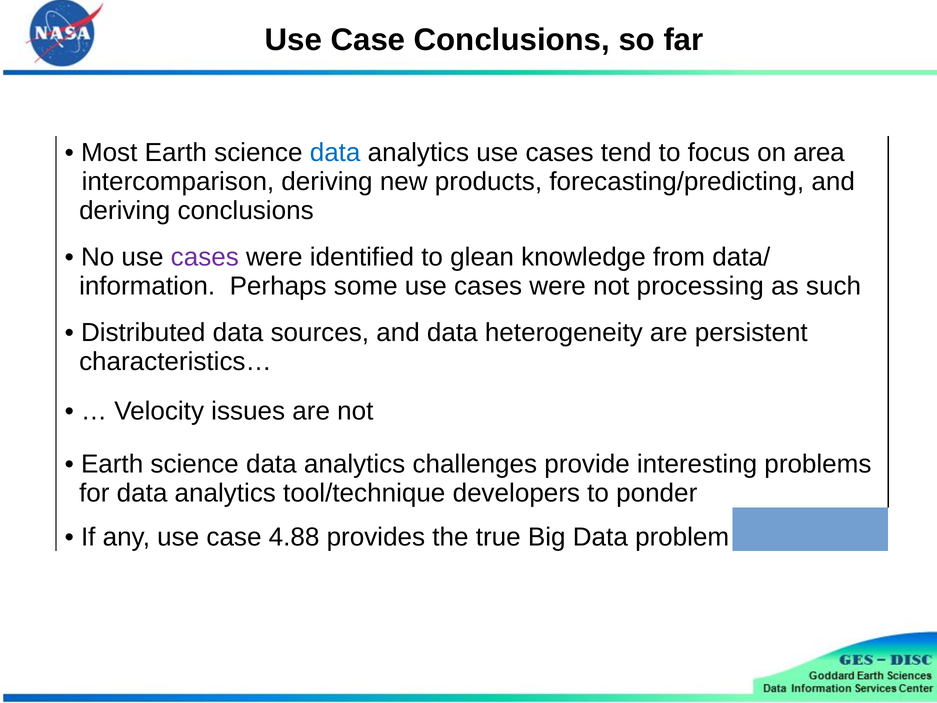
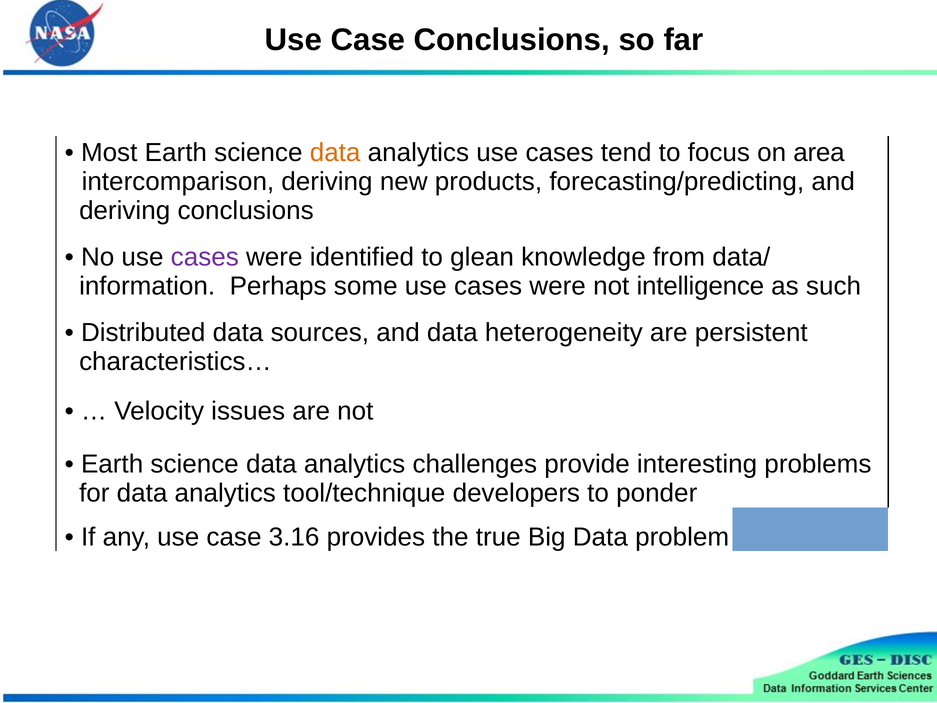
data colour: blue -> orange (335, 152)
processing: processing -> intelligence (700, 286)
4.88: 4.88 -> 3.16 (294, 537)
